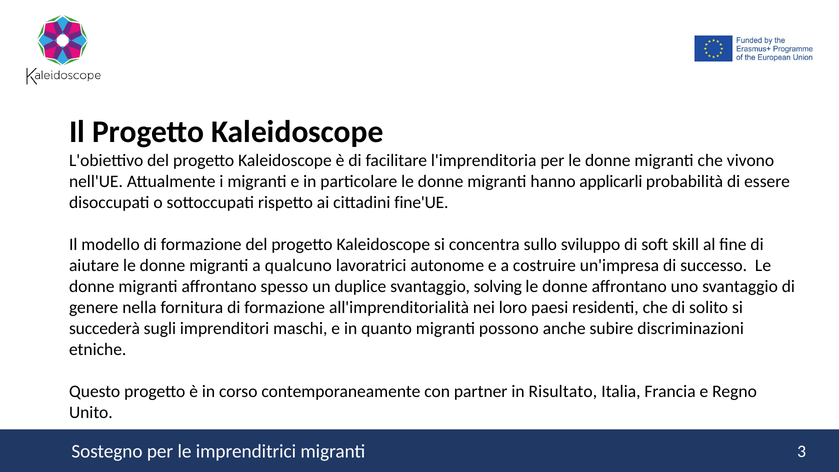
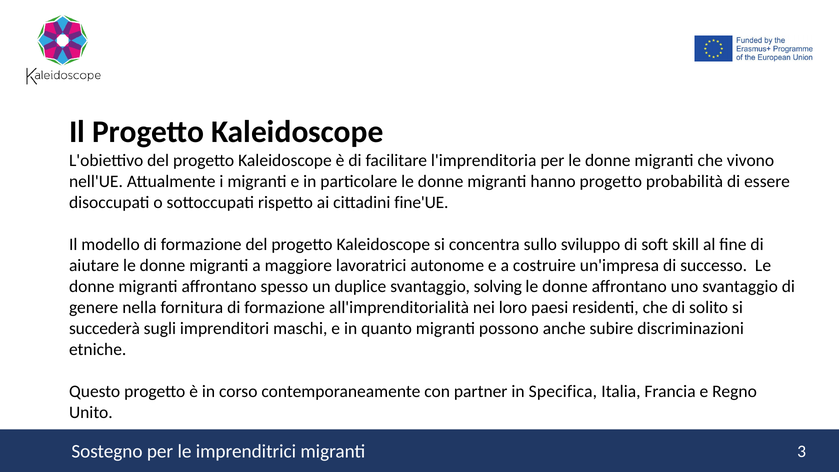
hanno applicarli: applicarli -> progetto (611, 182)
qualcuno: qualcuno -> maggiore (298, 266)
Risultato: Risultato -> Specifica (563, 391)
